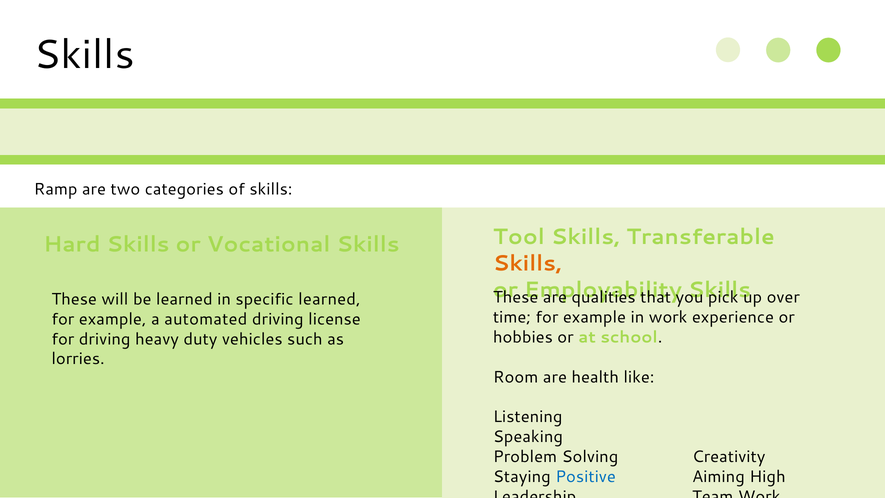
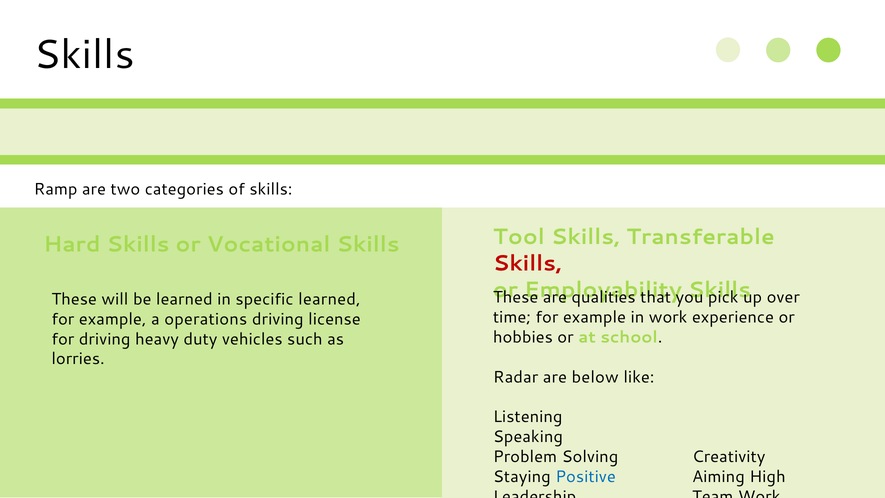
Skills colour: orange -> red (528, 263)
automated: automated -> operations (206, 319)
Room: Room -> Radar (516, 377)
health: health -> below (595, 377)
